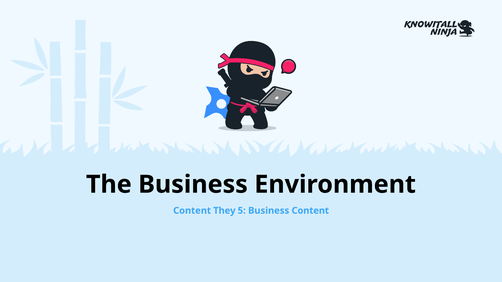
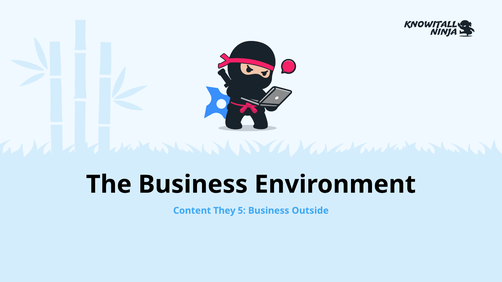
Business Content: Content -> Outside (310, 211)
